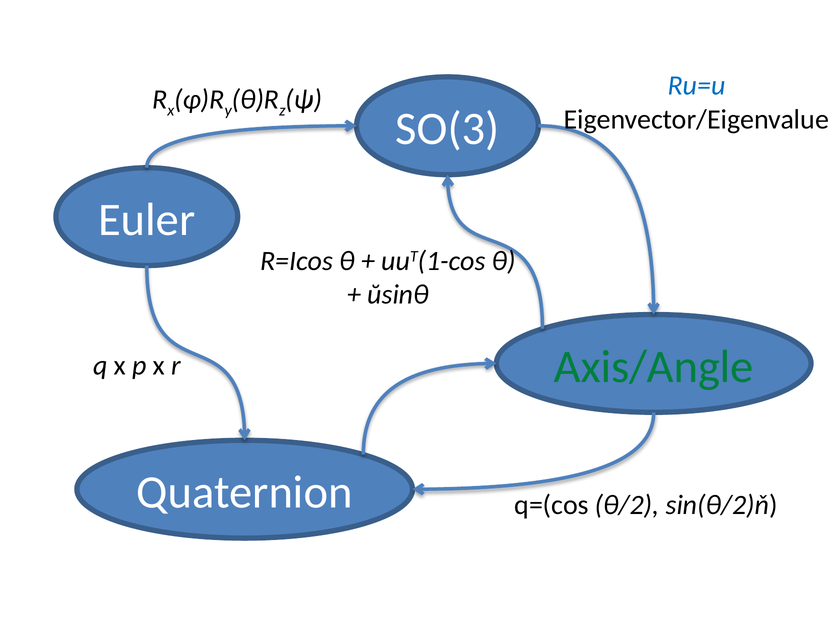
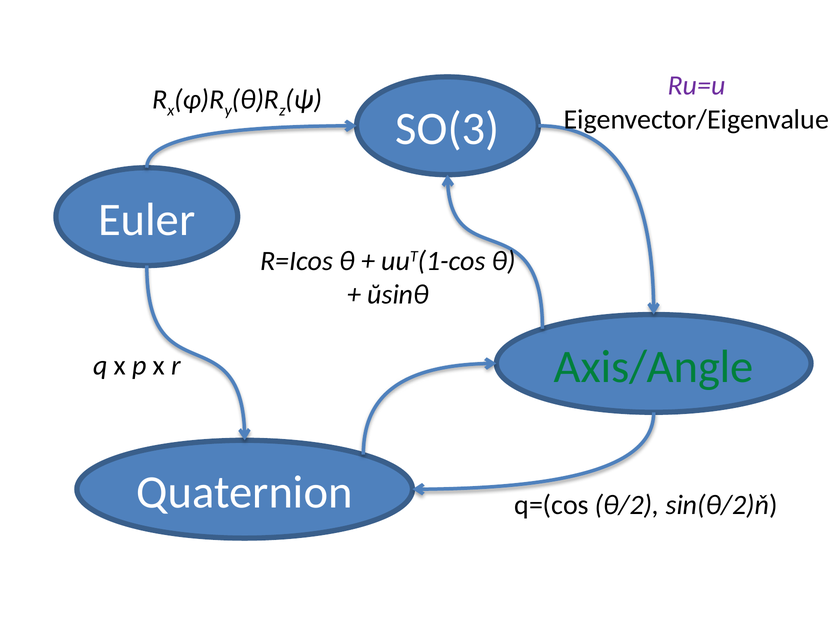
Ru=u colour: blue -> purple (696, 86)
